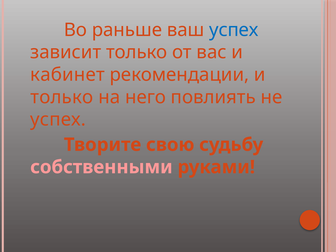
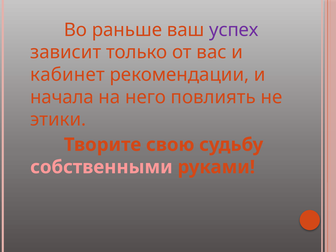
успех colour: blue -> purple (234, 30)
только: только -> начала (62, 97)
успех: успех -> этики (58, 119)
